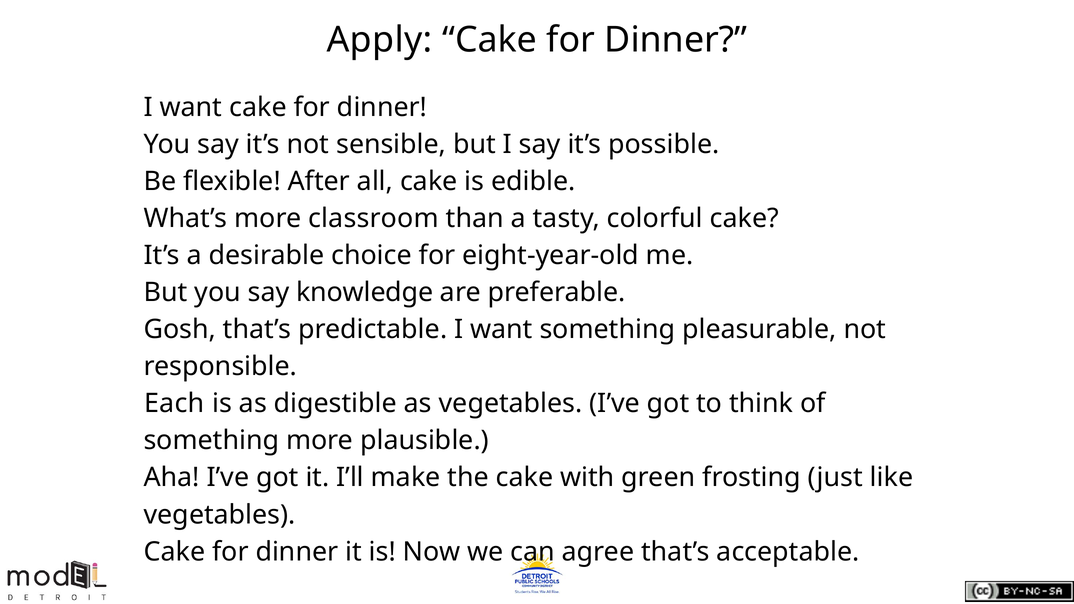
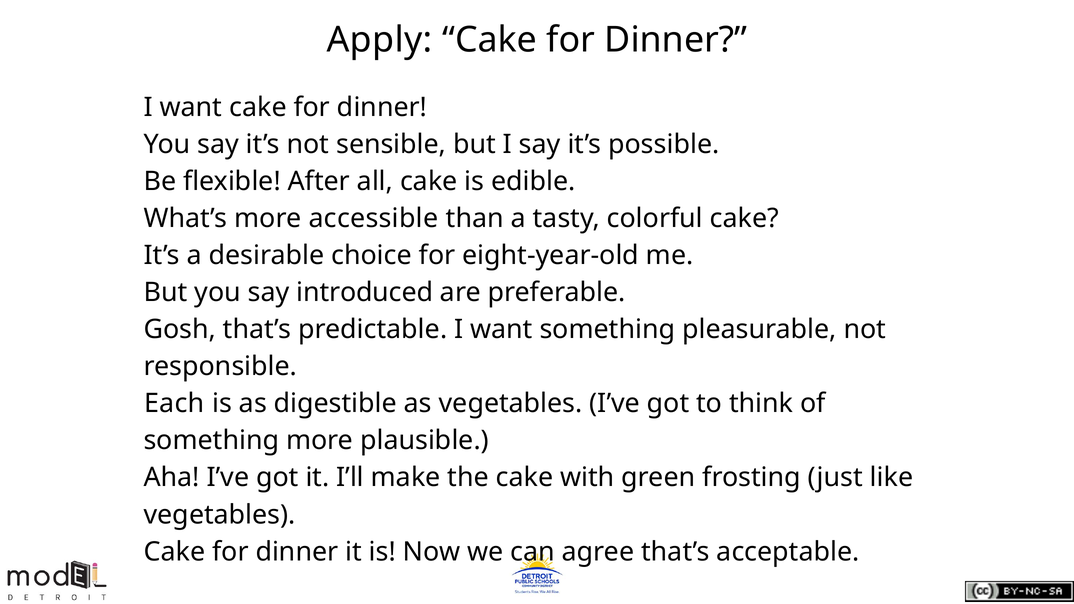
classroom: classroom -> accessible (373, 218)
knowledge: knowledge -> introduced (365, 293)
